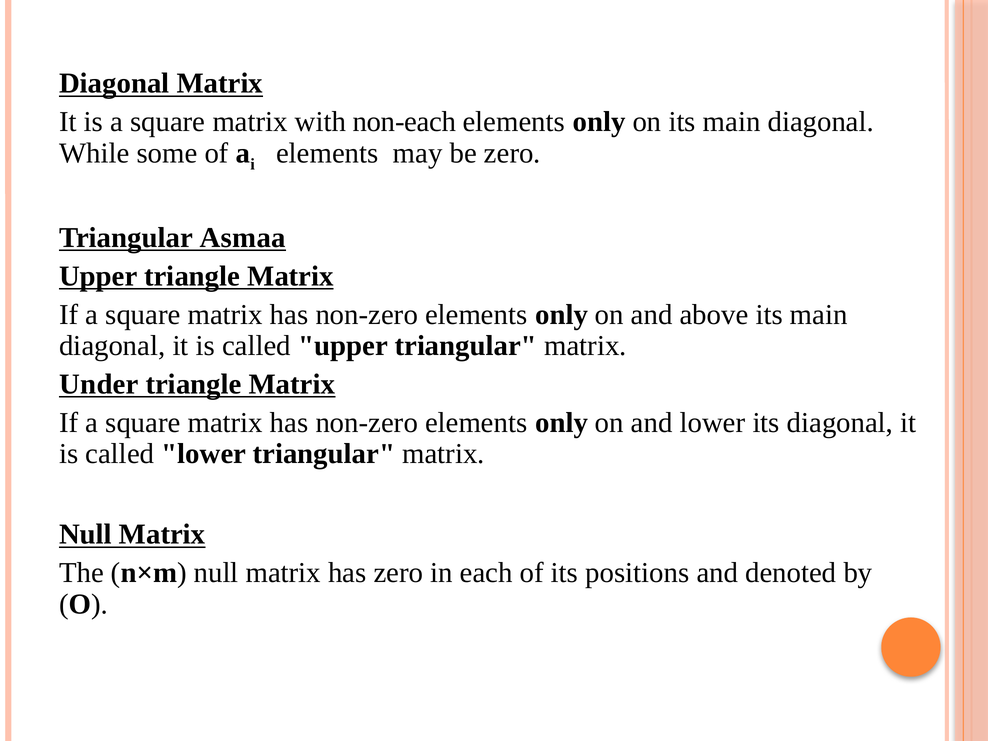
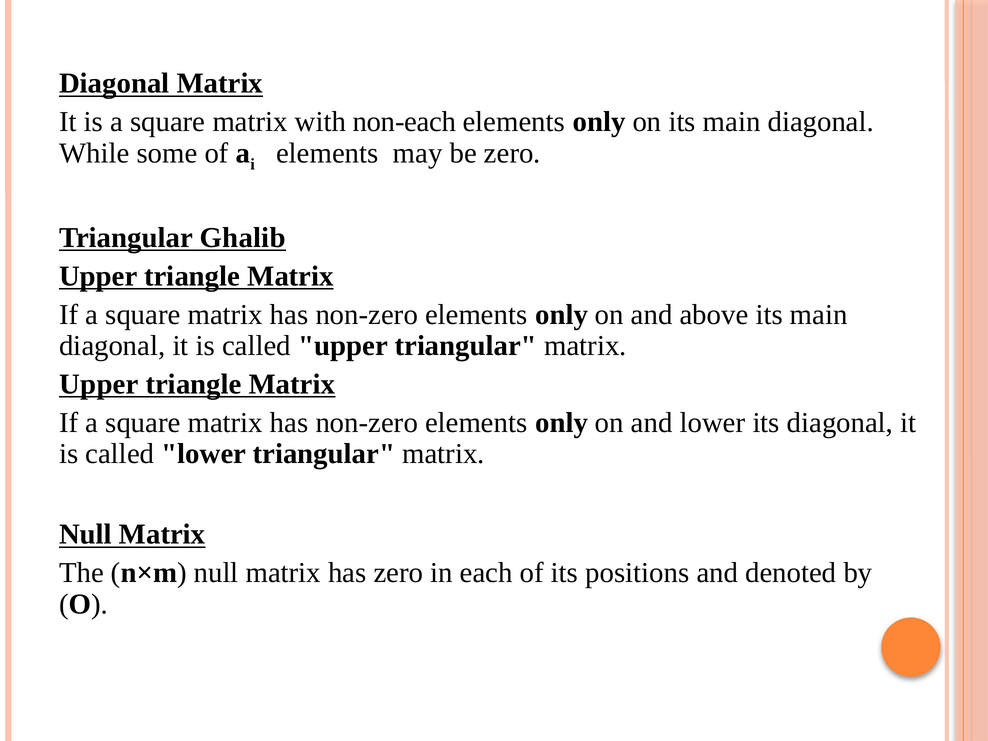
Asmaa: Asmaa -> Ghalib (243, 238)
Under: Under -> Upper (99, 384)
